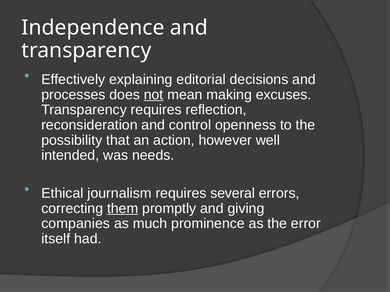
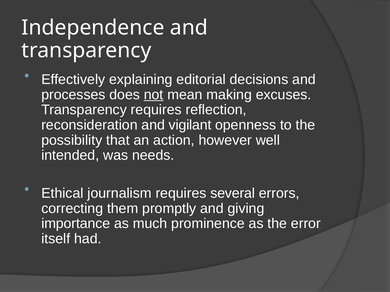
control: control -> vigilant (190, 125)
them underline: present -> none (123, 209)
companies: companies -> importance (76, 224)
